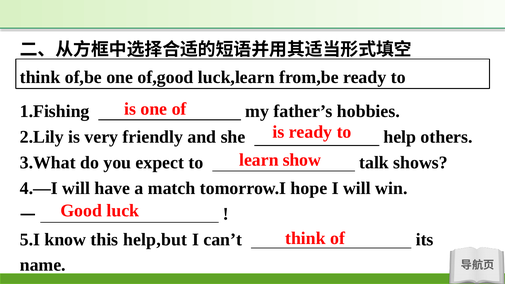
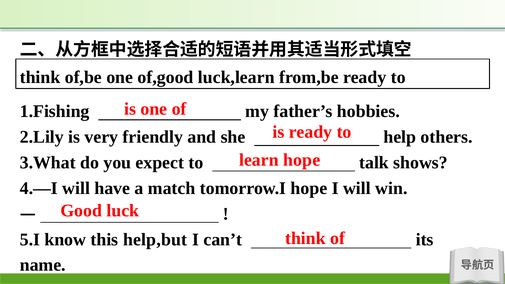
learn show: show -> hope (302, 160)
